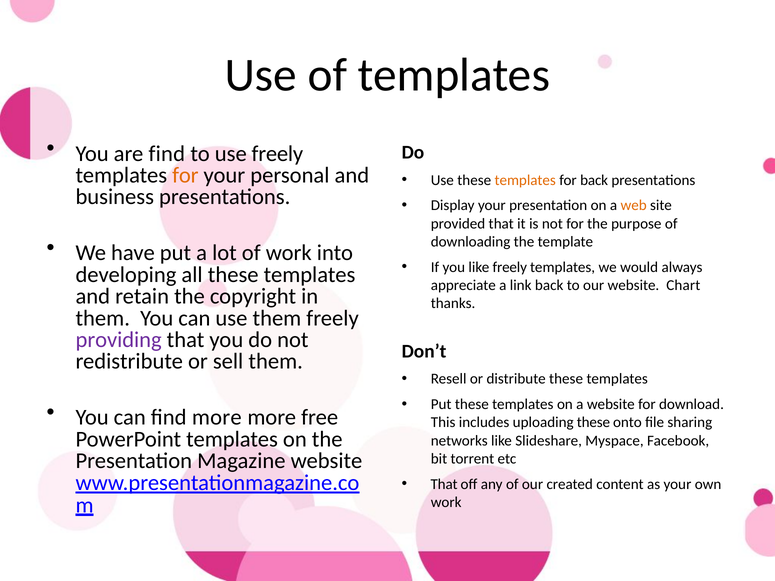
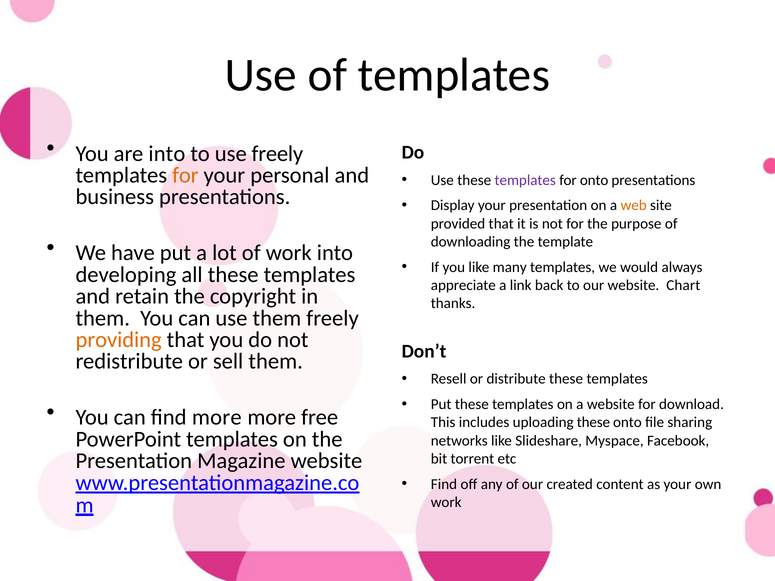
are find: find -> into (167, 154)
templates colour: orange -> purple (525, 180)
for back: back -> onto (594, 180)
like freely: freely -> many (510, 267)
providing colour: purple -> orange (119, 340)
That: That -> Find (444, 484)
